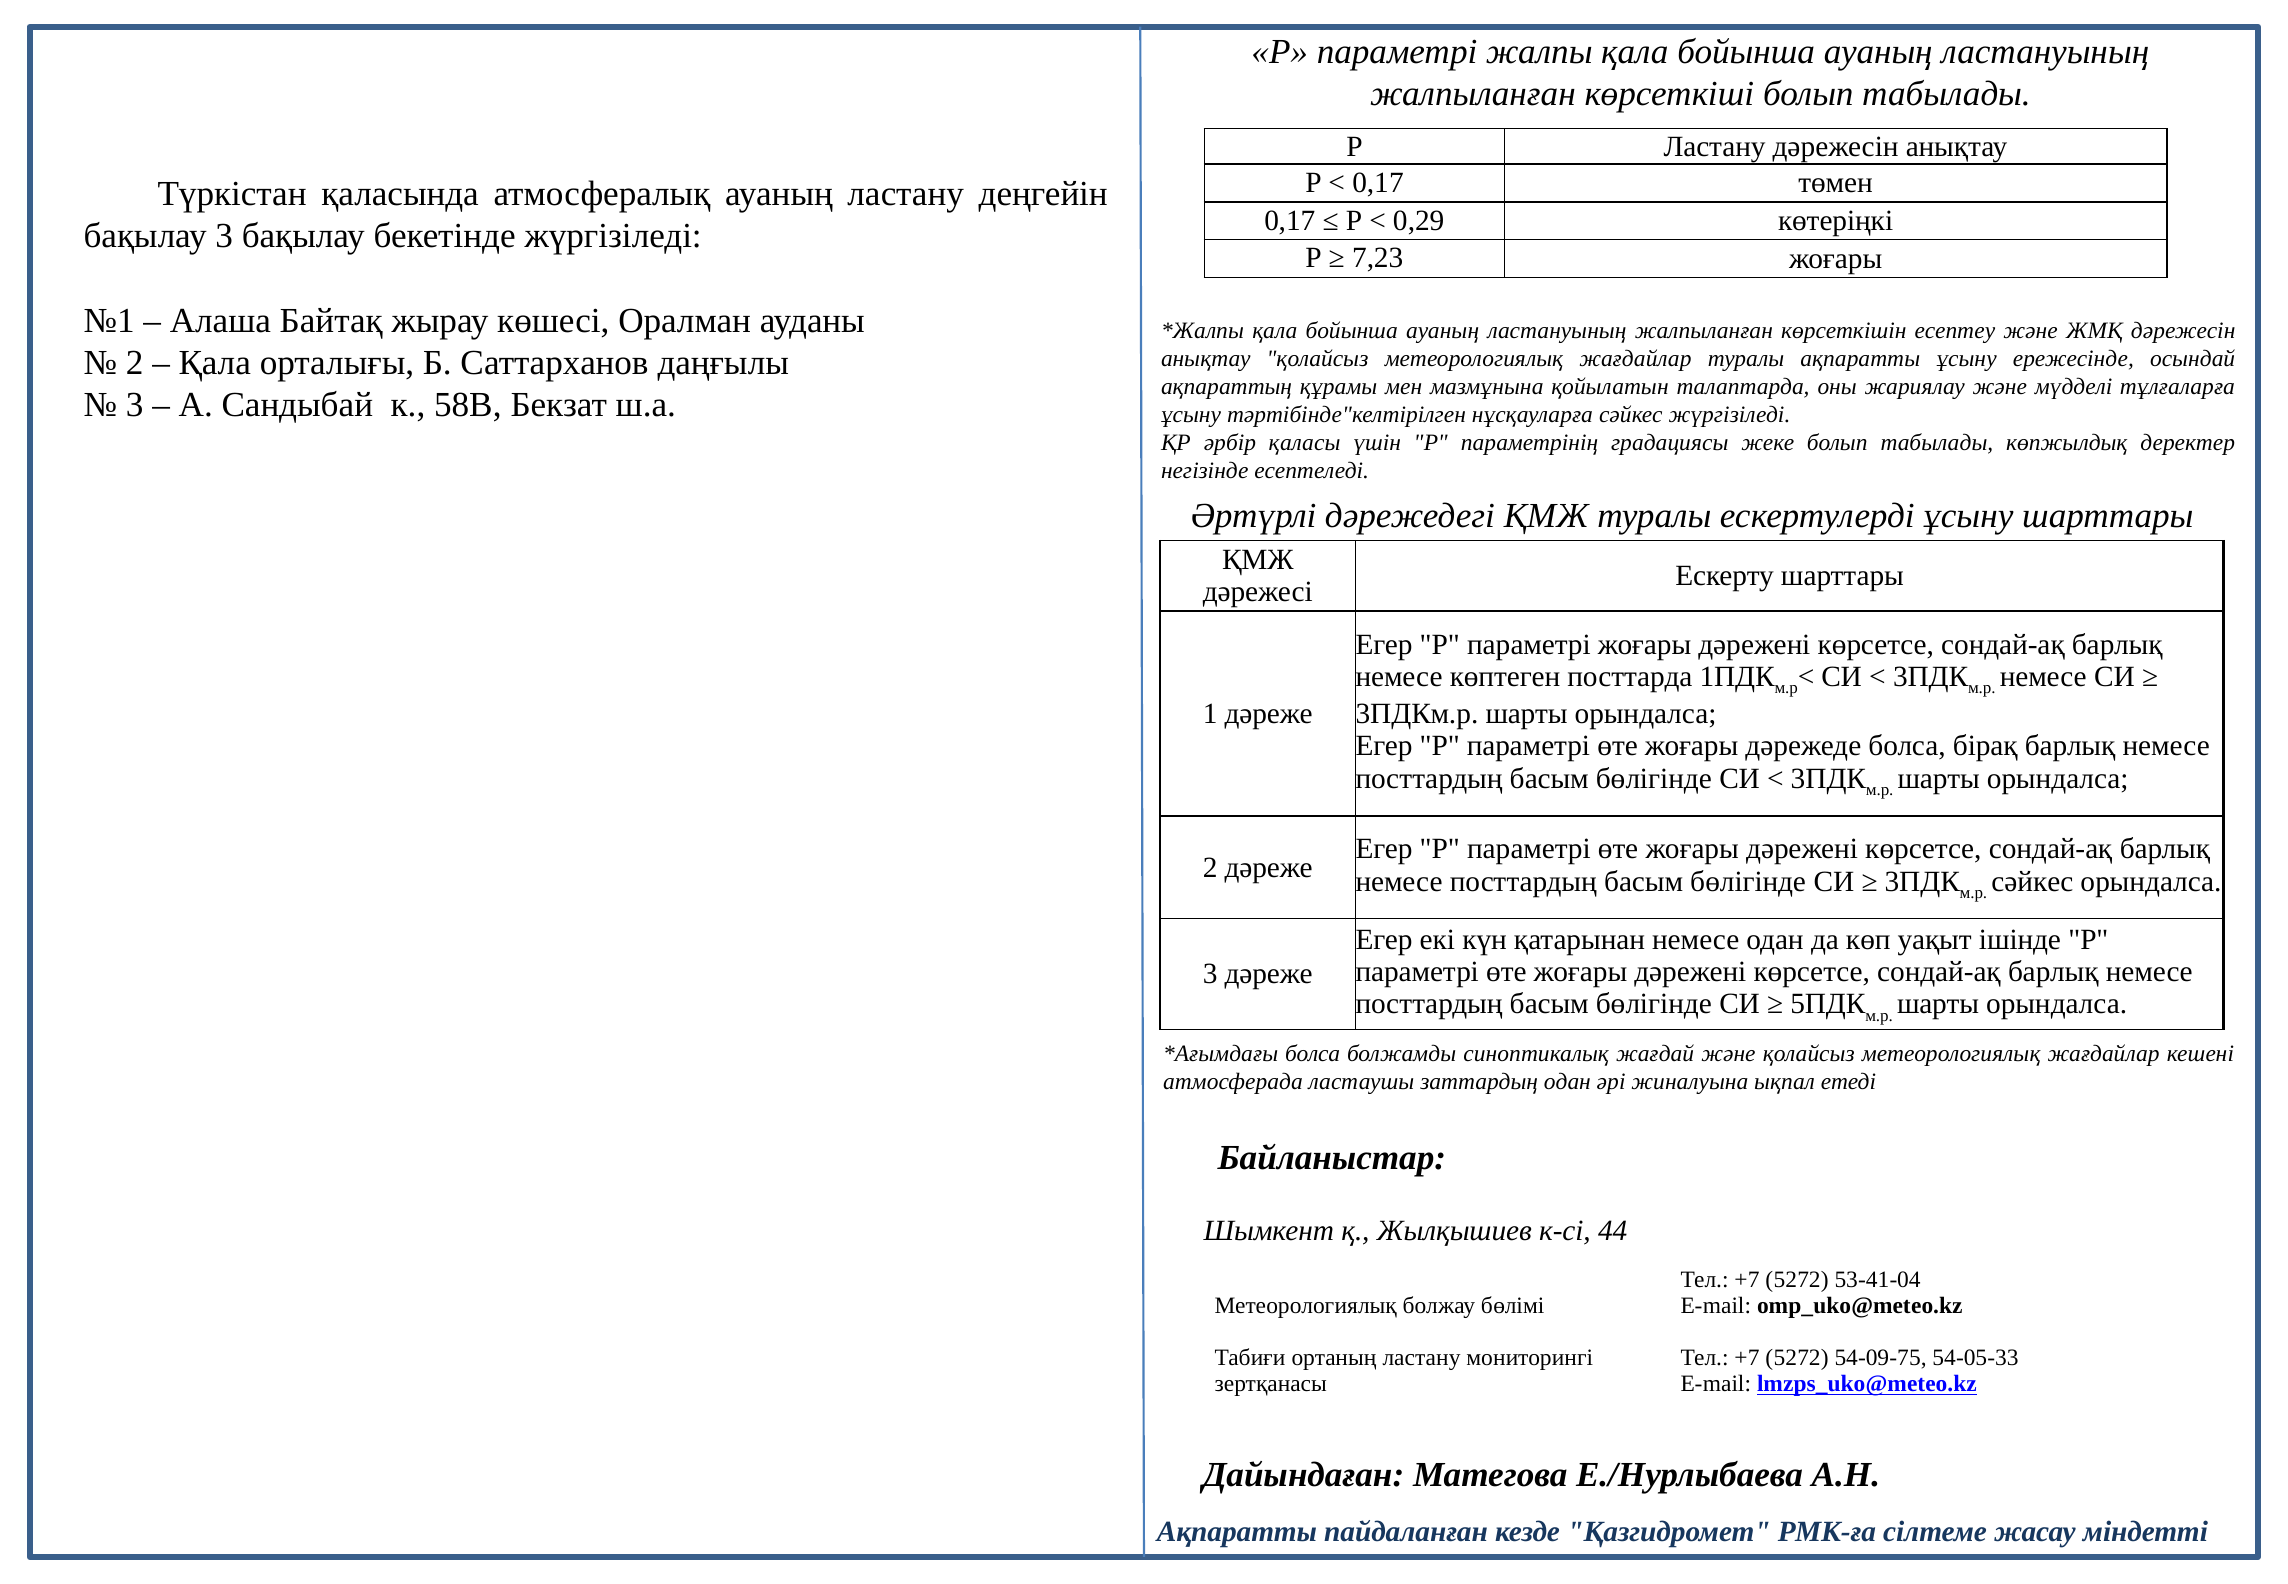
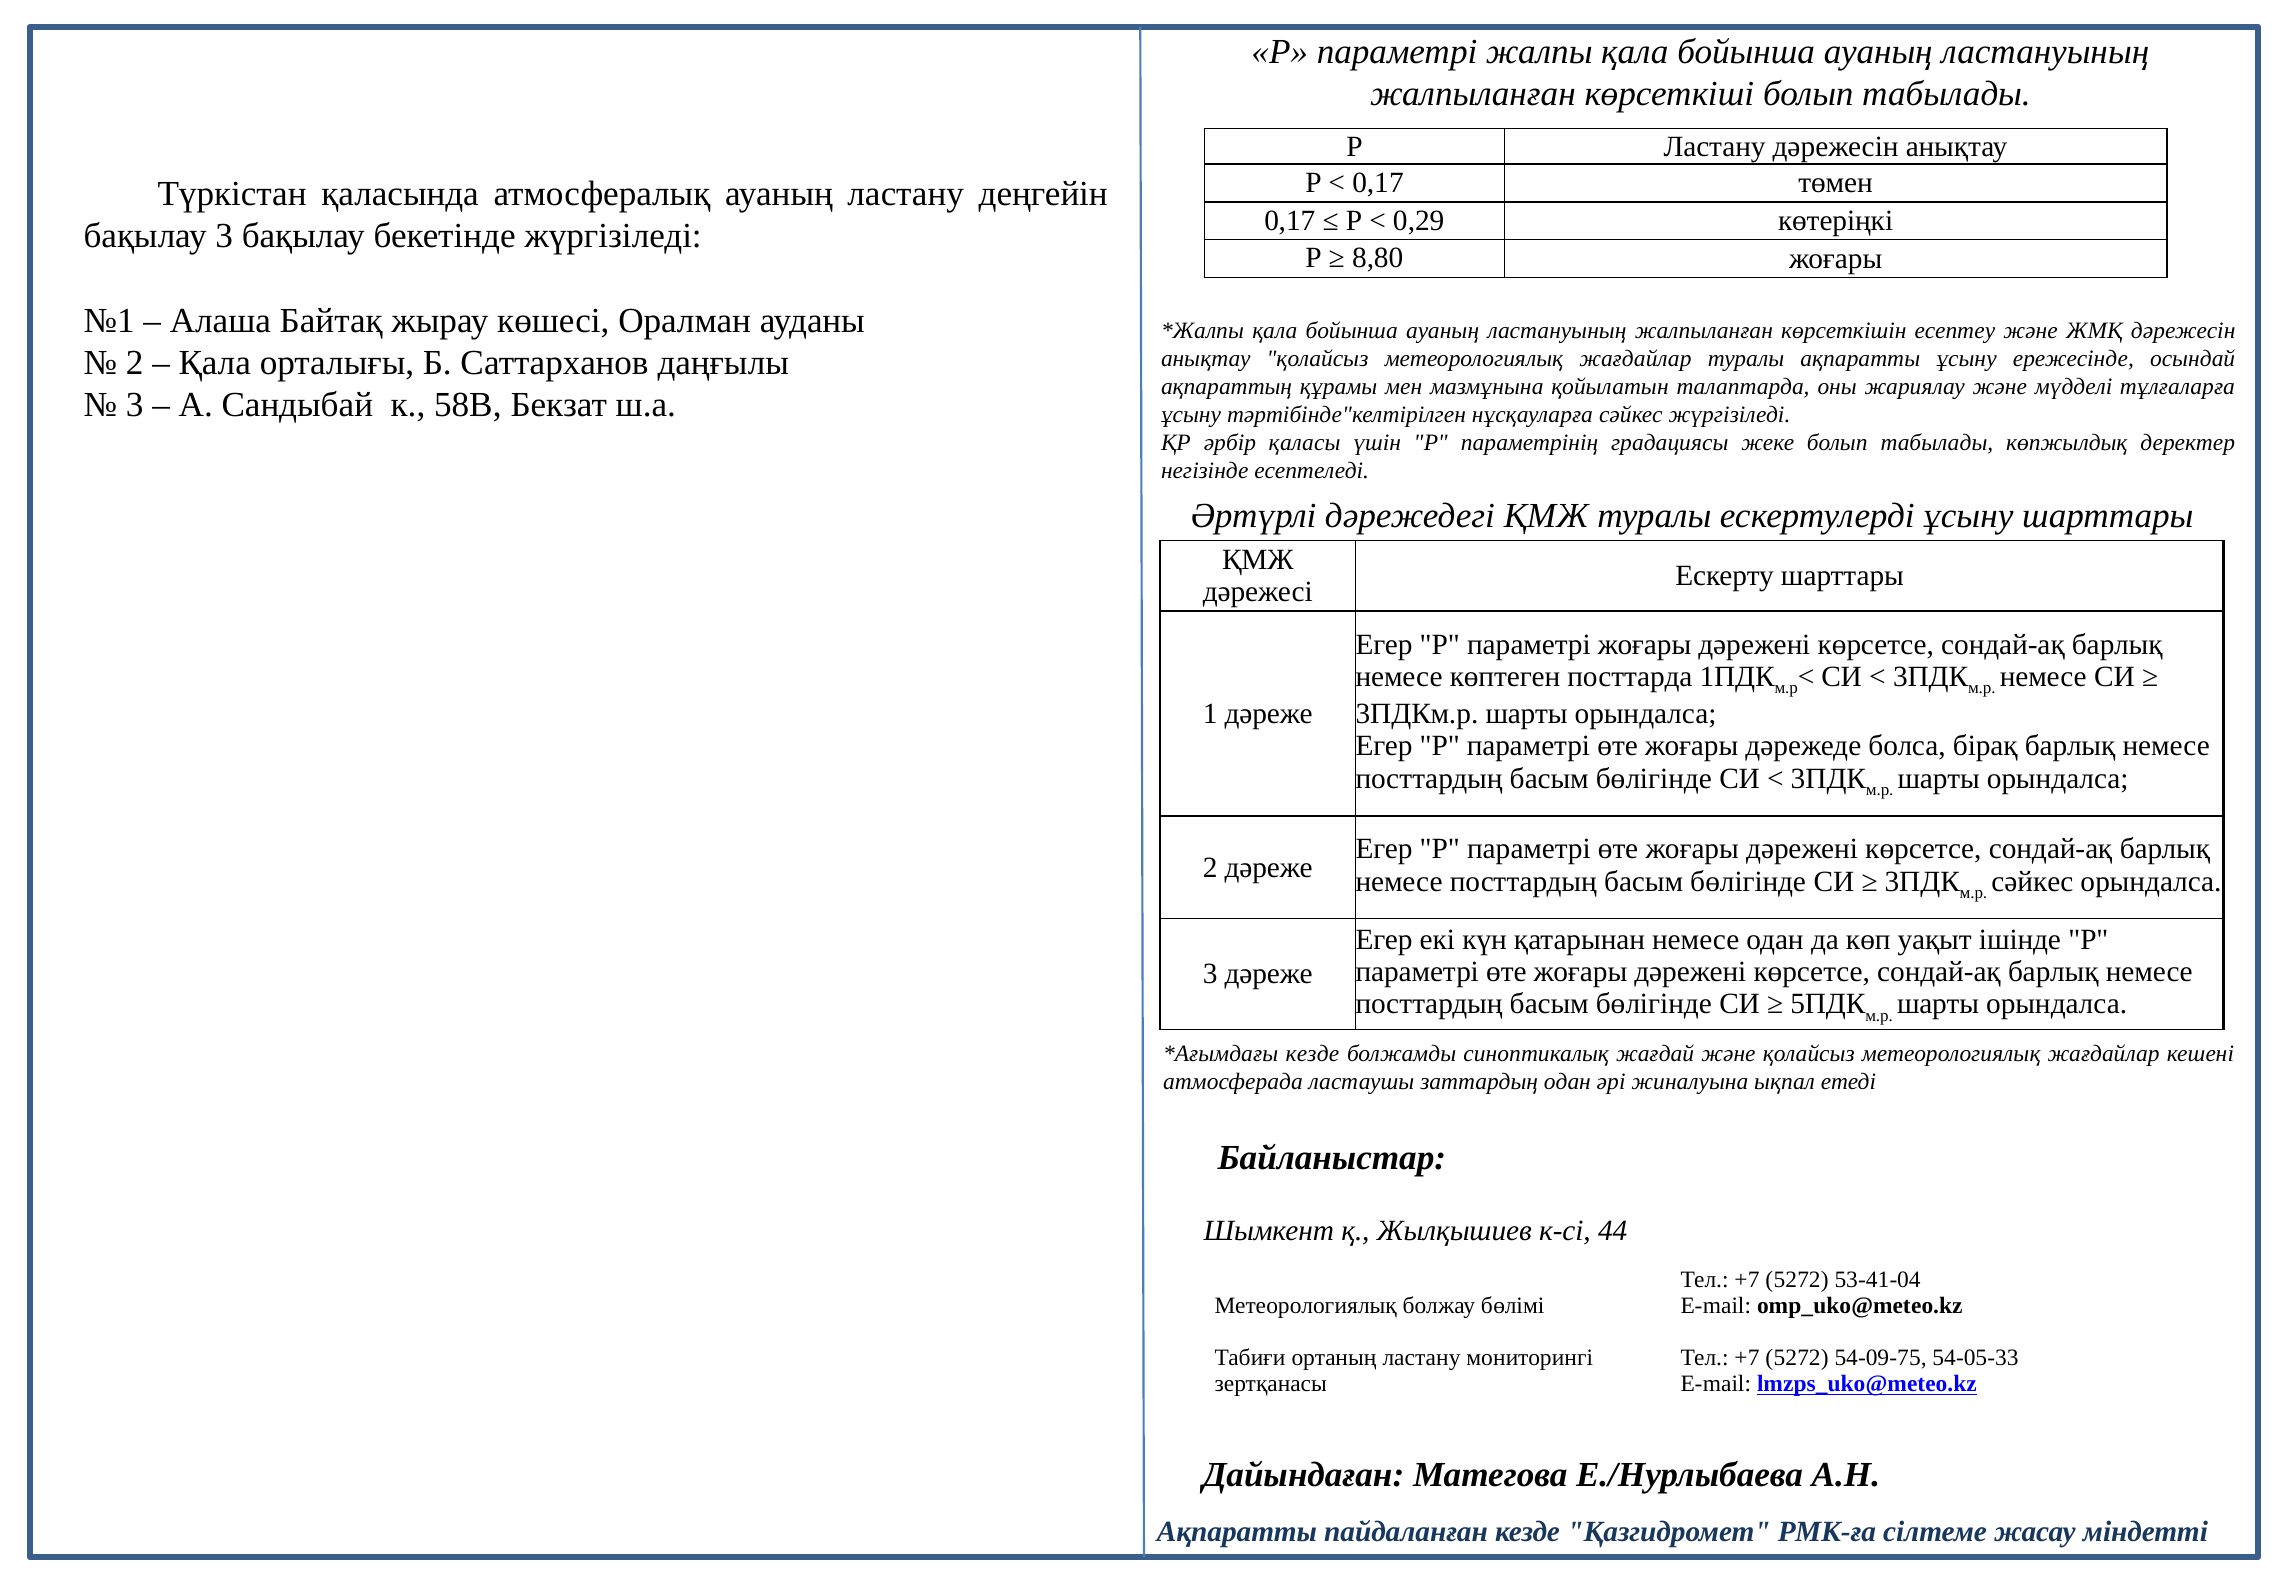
7,23: 7,23 -> 8,80 (1378, 258)
болса: болса -> кезде (1312, 1054)
